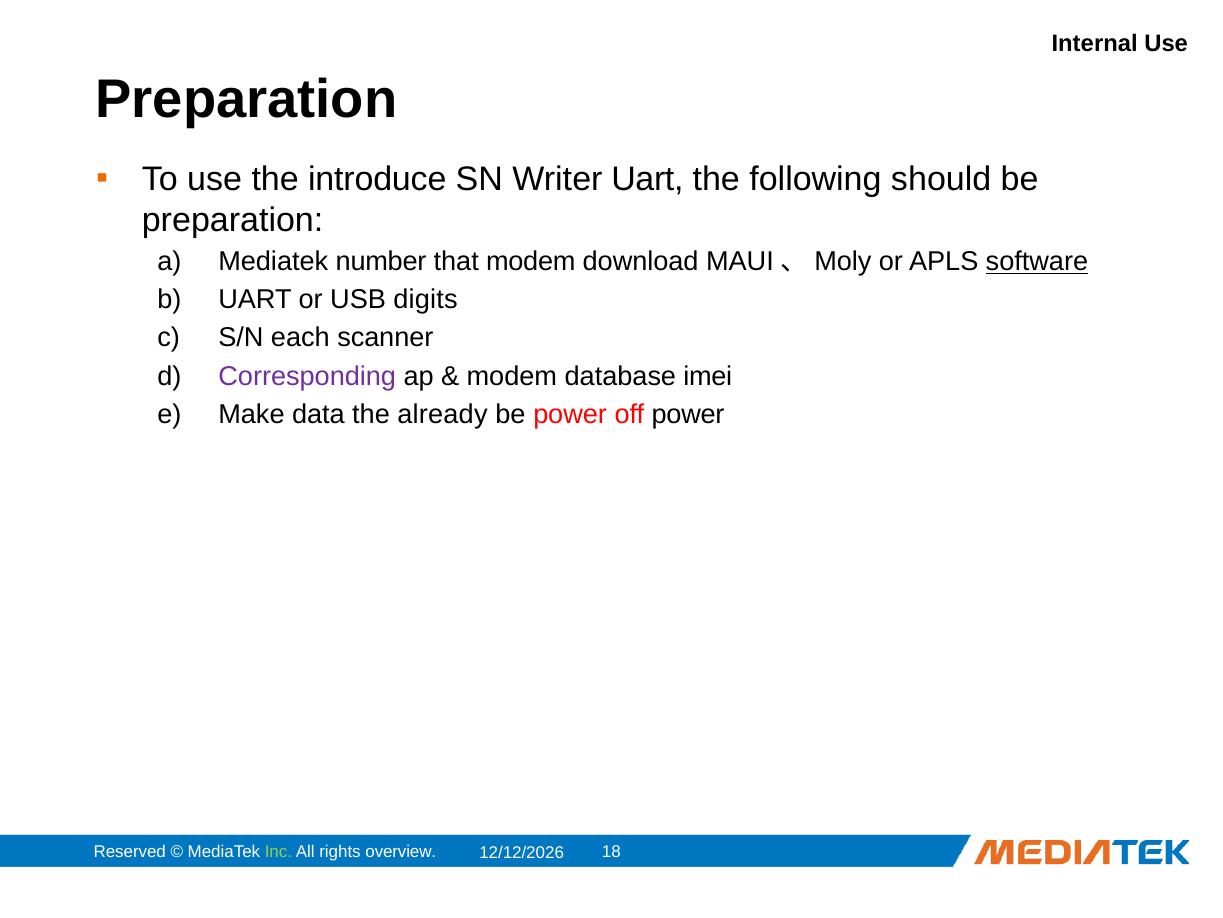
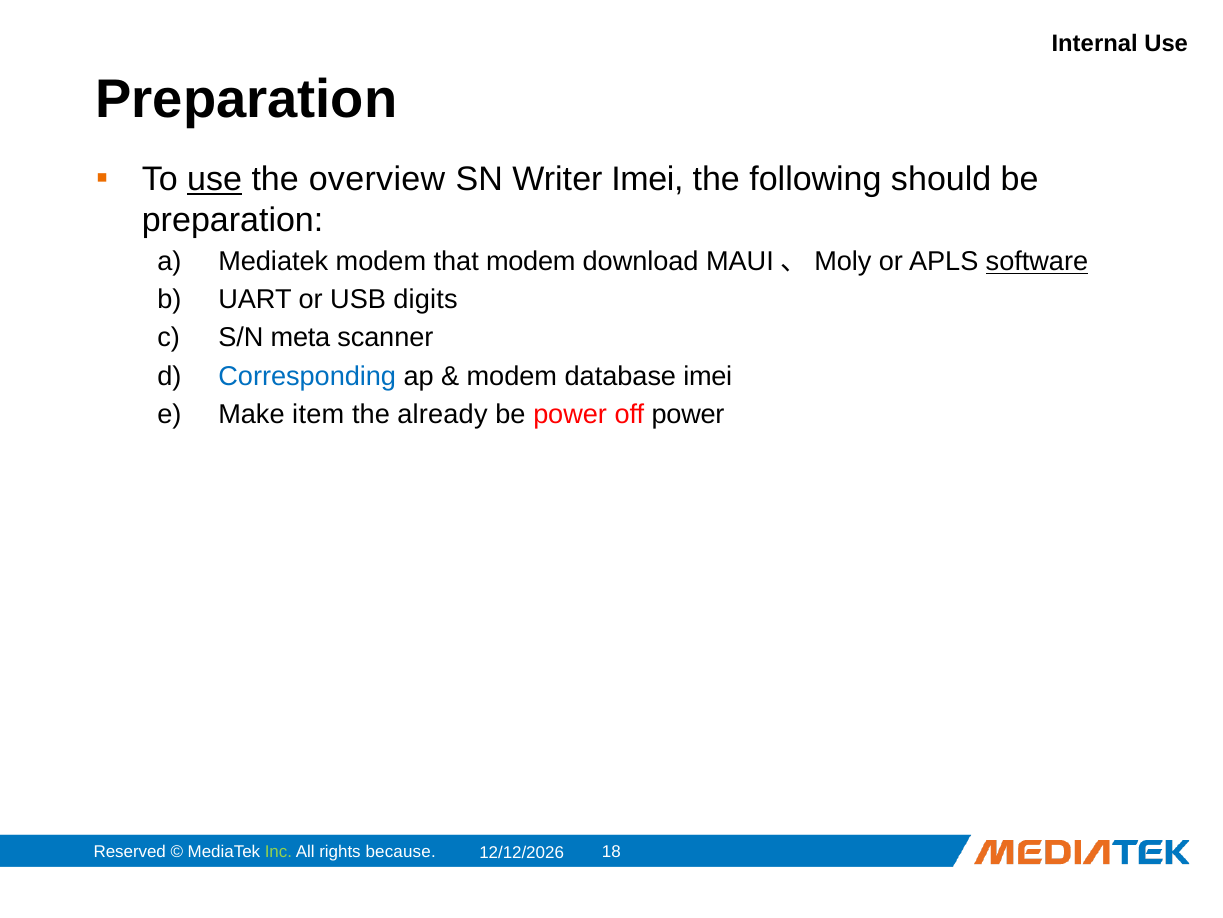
use underline: none -> present (215, 179)
introduce: introduce -> overview (377, 179)
Writer Uart: Uart -> Imei (647, 179)
Mediatek number: number -> modem (381, 262)
each: each -> meta (300, 338)
Corresponding colour: purple -> blue (307, 376)
data: data -> item (318, 414)
overview: overview -> because (401, 851)
